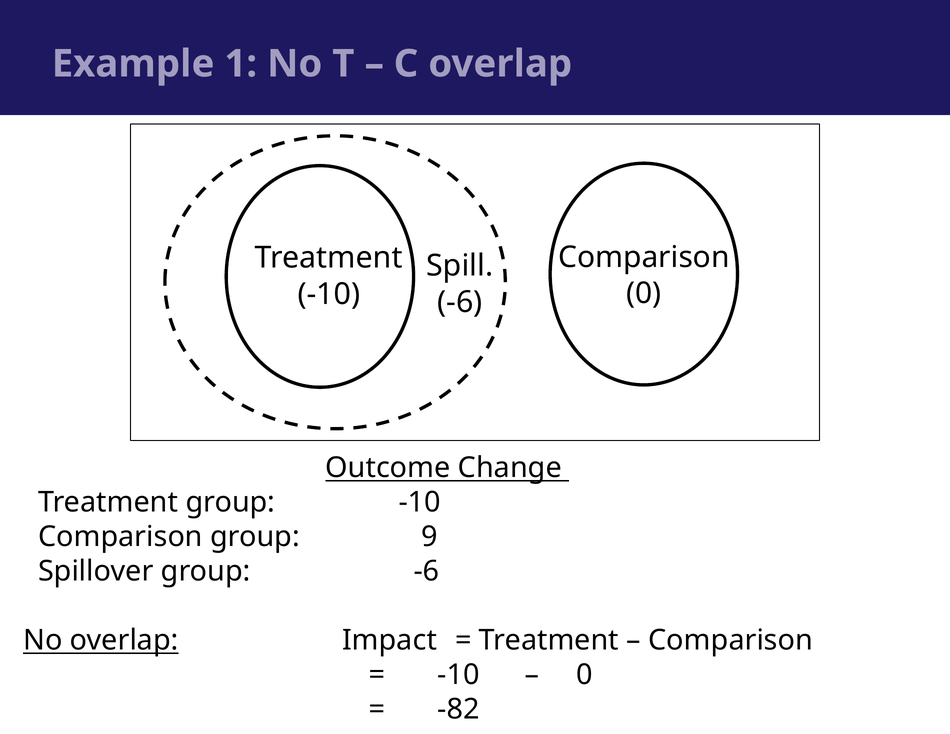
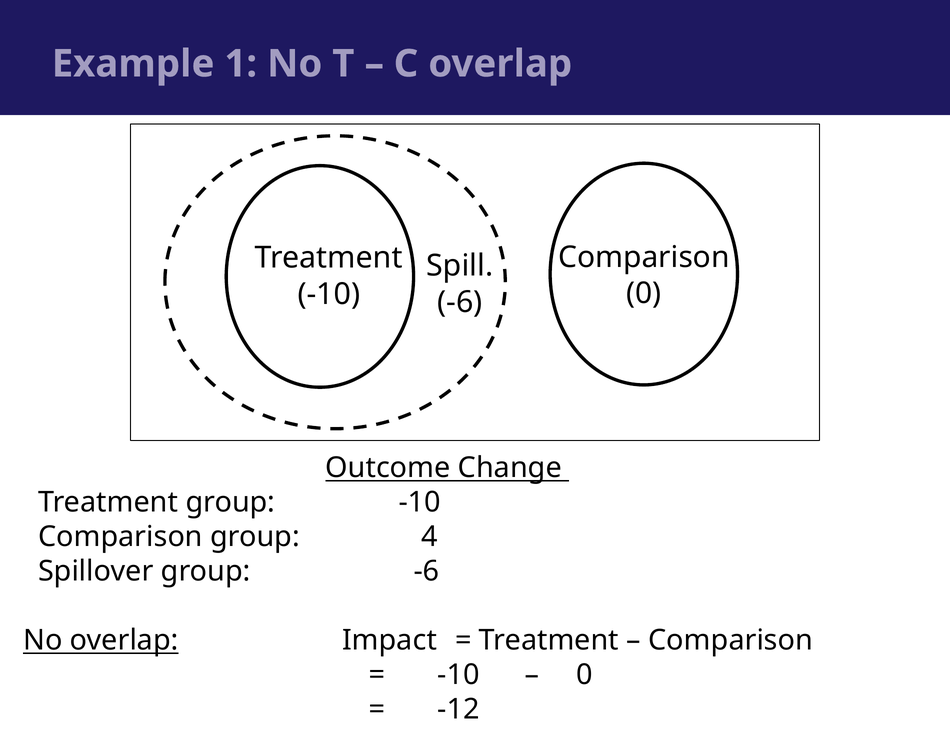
9: 9 -> 4 (429, 537)
-82: -82 -> -12 (459, 709)
